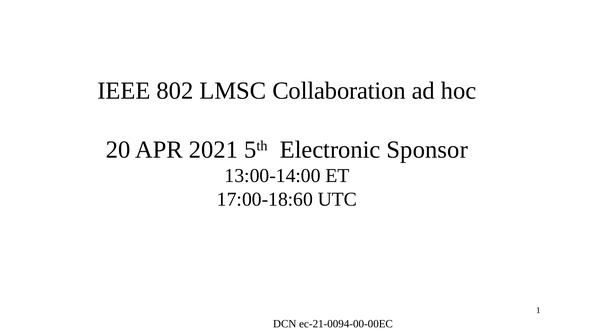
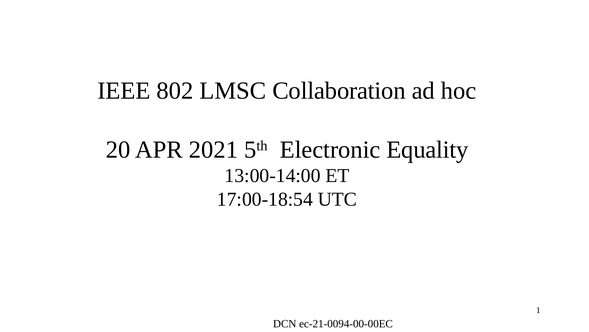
Sponsor: Sponsor -> Equality (427, 149)
17:00-18:60: 17:00-18:60 -> 17:00-18:54 (265, 199)
